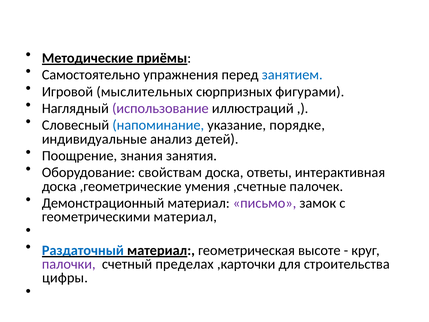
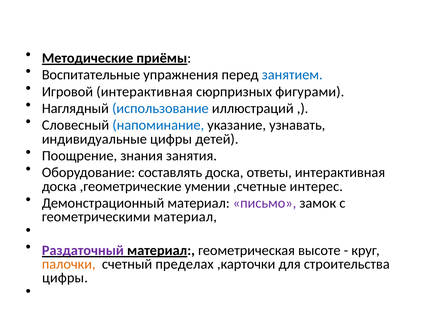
Самостоятельно: Самостоятельно -> Воспитательные (91, 75)
Игровой мыслительных: мыслительных -> интерактивная (145, 92)
использование colour: purple -> blue (160, 108)
порядке: порядке -> узнавать (297, 125)
индивидуальные анализ: анализ -> цифры (171, 139)
свойствам: свойствам -> составлять (170, 172)
умения: умения -> умении (207, 186)
палочек: палочек -> интерес (316, 186)
Раздаточный colour: blue -> purple (83, 250)
палочки colour: purple -> orange (69, 264)
